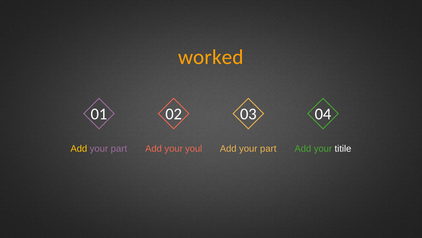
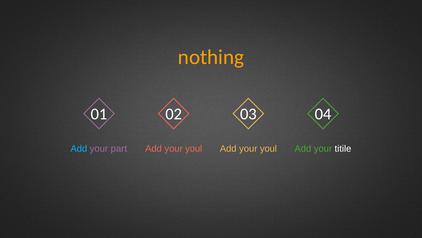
worked: worked -> nothing (211, 57)
Add colour: yellow -> light blue (79, 148)
part: part -> youl (268, 148)
